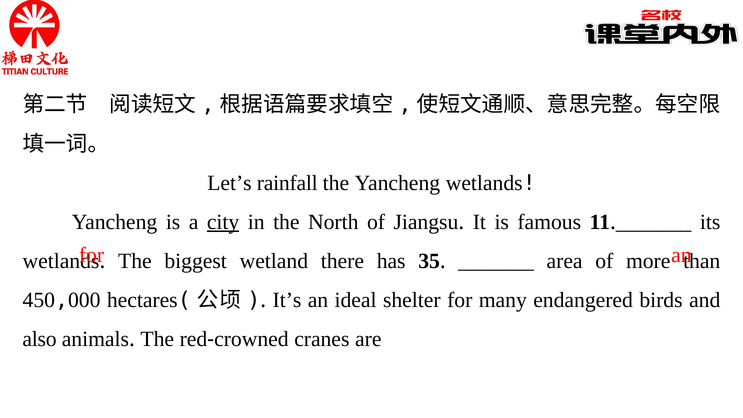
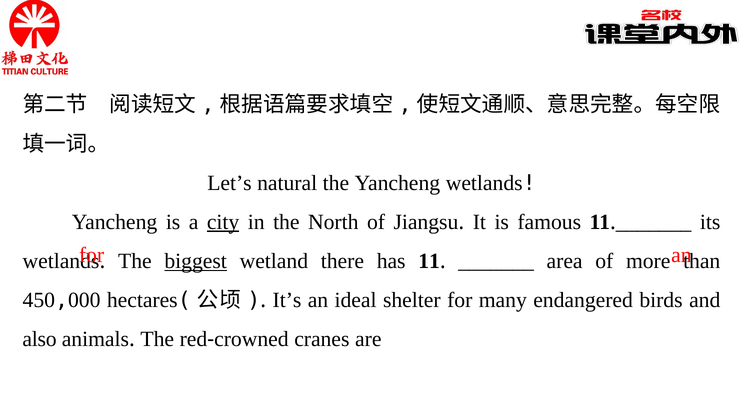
rainfall: rainfall -> natural (287, 183)
biggest underline: none -> present (196, 261)
has 35: 35 -> 11 (429, 261)
